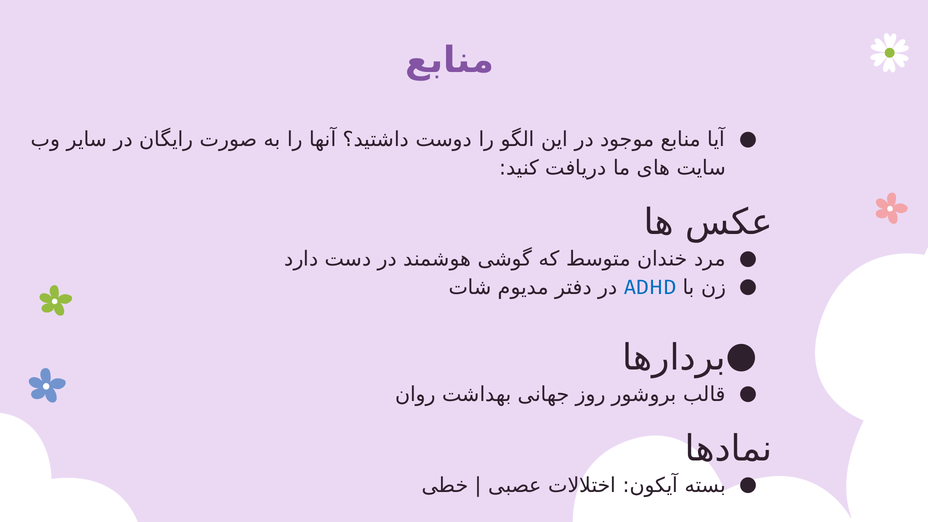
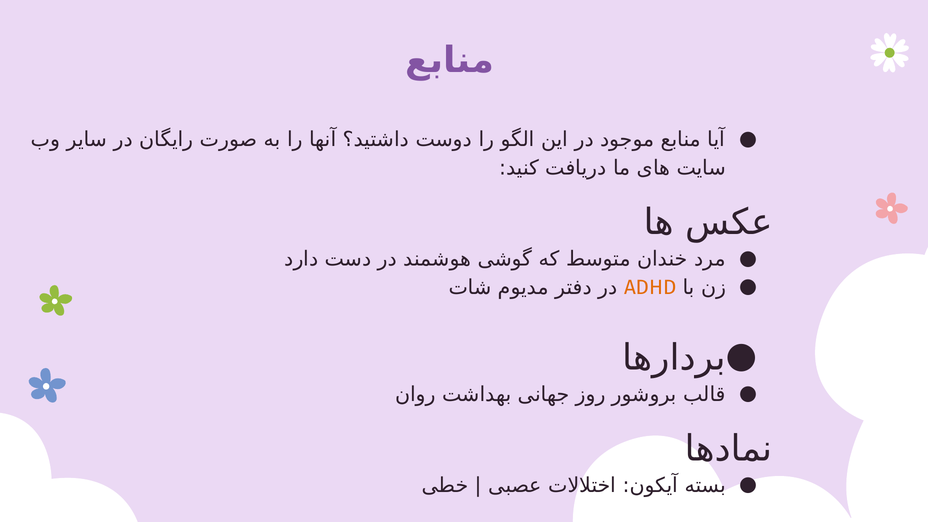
ADHD colour: blue -> orange (650, 288)
